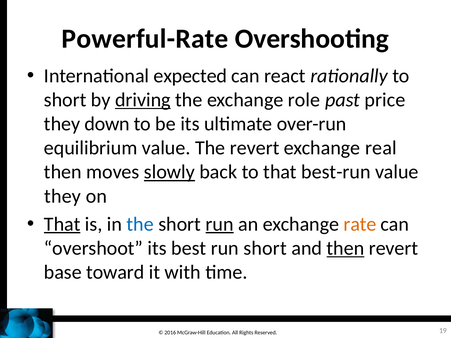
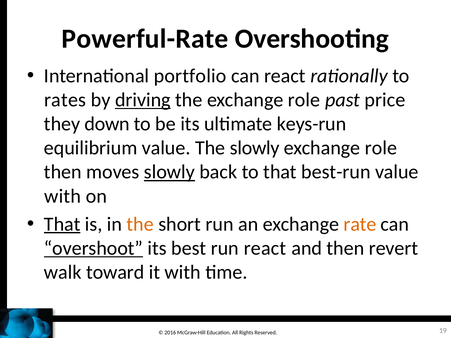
expected: expected -> portfolio (190, 76)
short: short -> rates (65, 100)
over-run: over-run -> keys-run (312, 124)
The revert: revert -> slowly (255, 148)
real: real -> role (381, 148)
they: they -> with (63, 196)
the colour: blue -> orange (140, 224)
run underline: present -> none (220, 224)
overshoot underline: none -> present (93, 248)
run short: short -> react (265, 248)
then underline: present -> none (345, 248)
base: base -> walk (63, 272)
